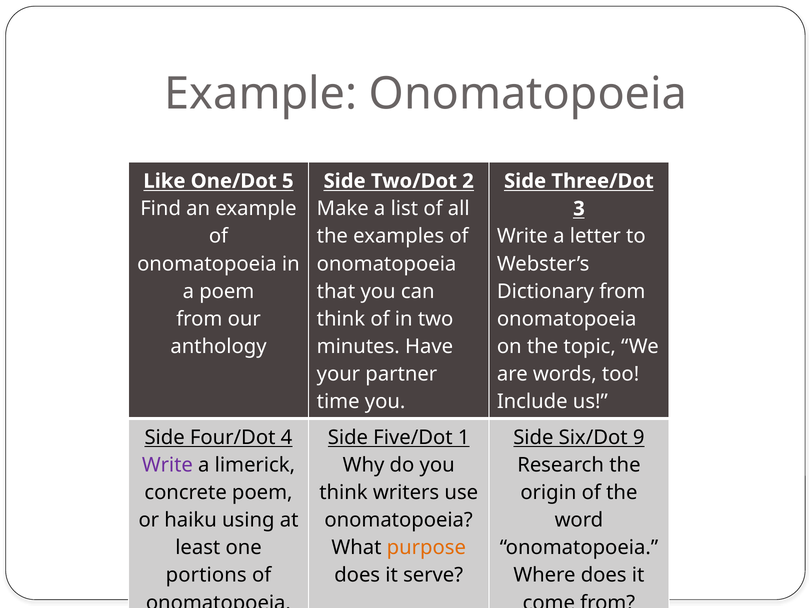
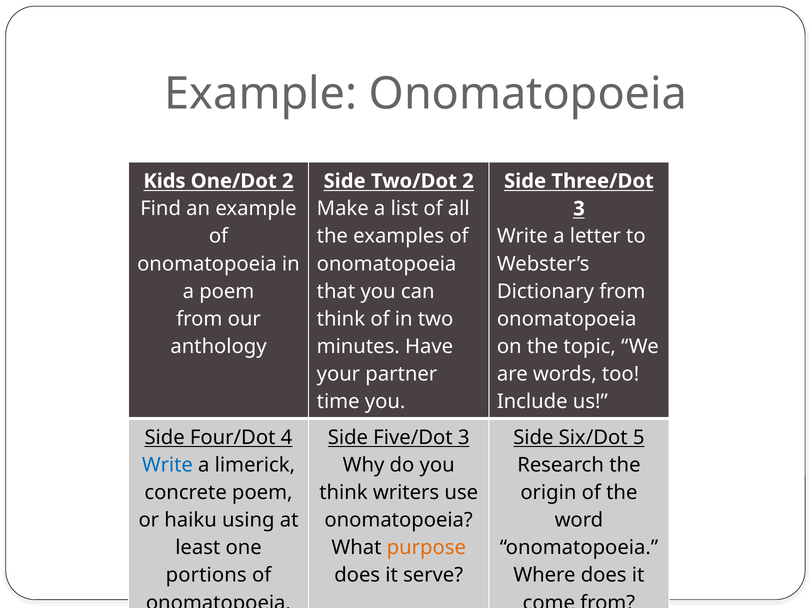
Like: Like -> Kids (164, 181)
One/Dot 5: 5 -> 2 (288, 181)
Five/Dot 1: 1 -> 3 (464, 438)
9: 9 -> 5 (639, 438)
Write colour: purple -> blue (167, 465)
